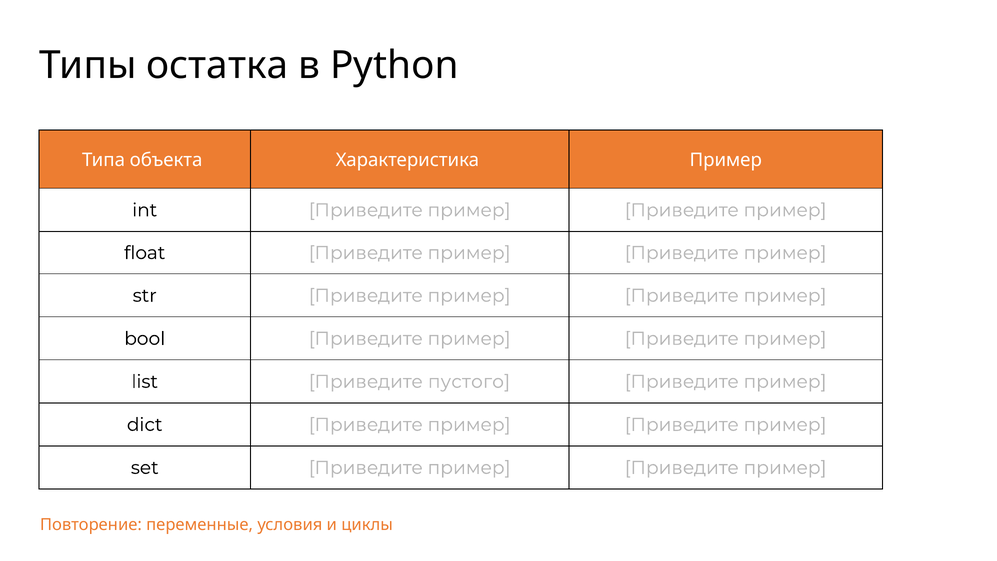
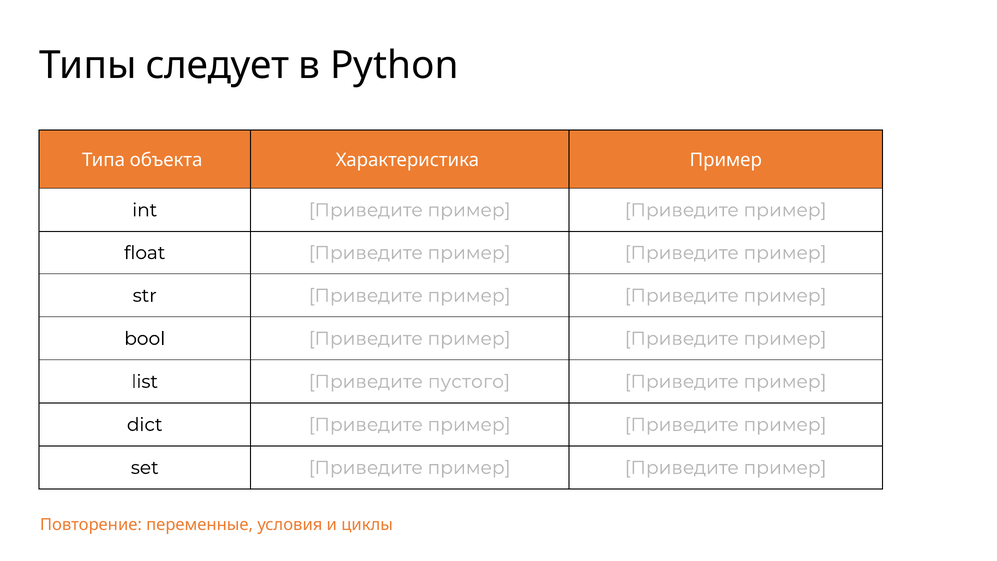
остатка: остатка -> следует (217, 65)
